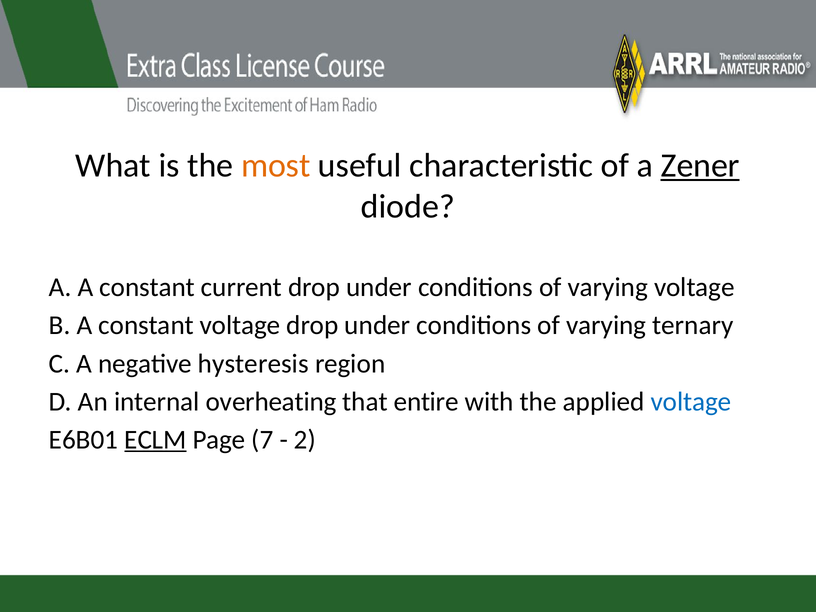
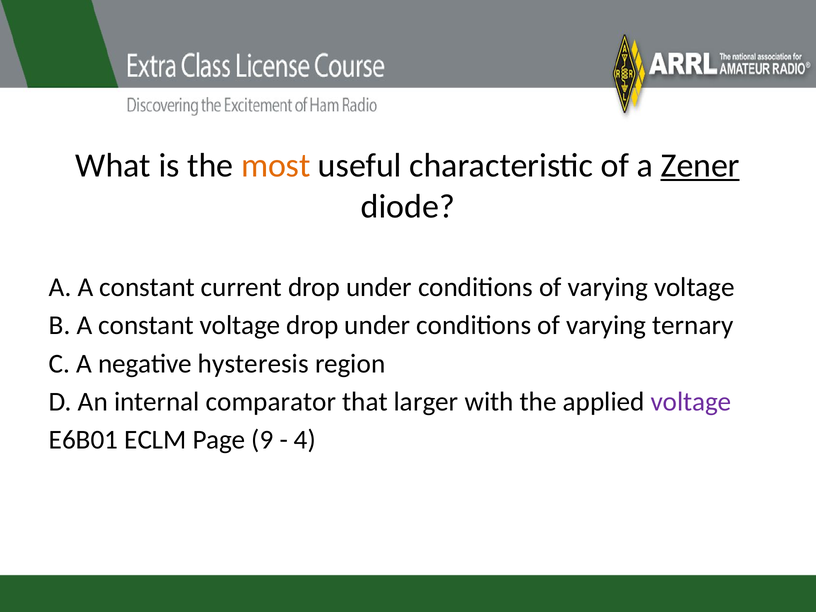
overheating: overheating -> comparator (271, 402)
entire: entire -> larger (426, 402)
voltage colour: blue -> purple (691, 402)
ECLM underline: present -> none (155, 440)
7: 7 -> 9 (262, 440)
2: 2 -> 4 (305, 440)
